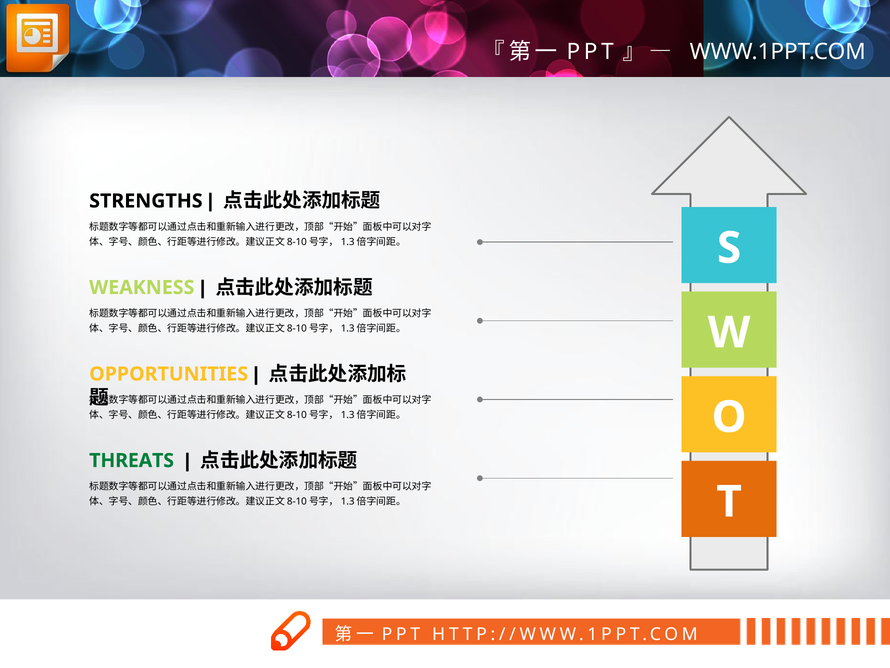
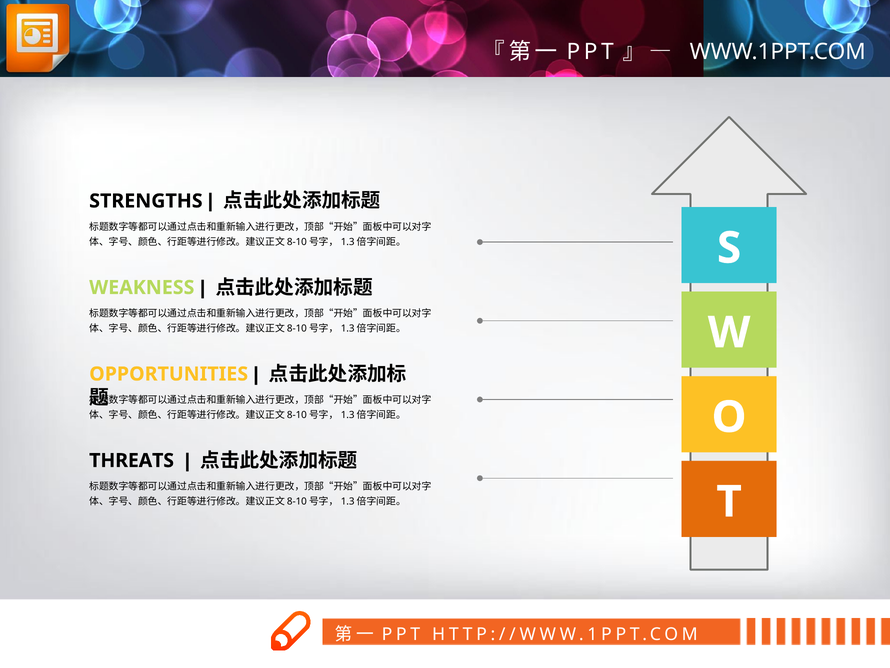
THREATS colour: green -> black (132, 460)
